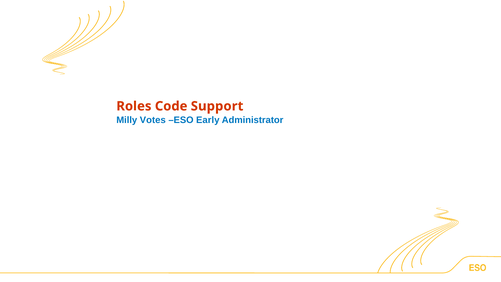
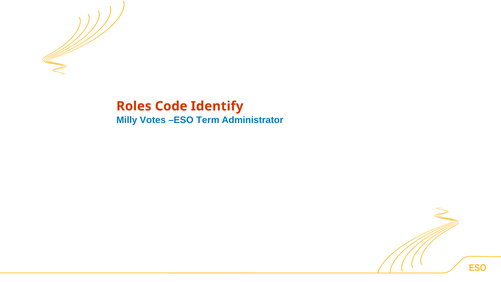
Support: Support -> Identify (217, 106)
Early: Early -> Term (208, 120)
